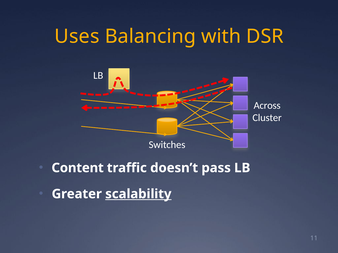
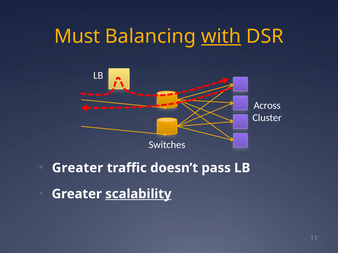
Uses: Uses -> Must (77, 36)
with underline: none -> present (221, 36)
Content: Content -> Greater (77, 168)
